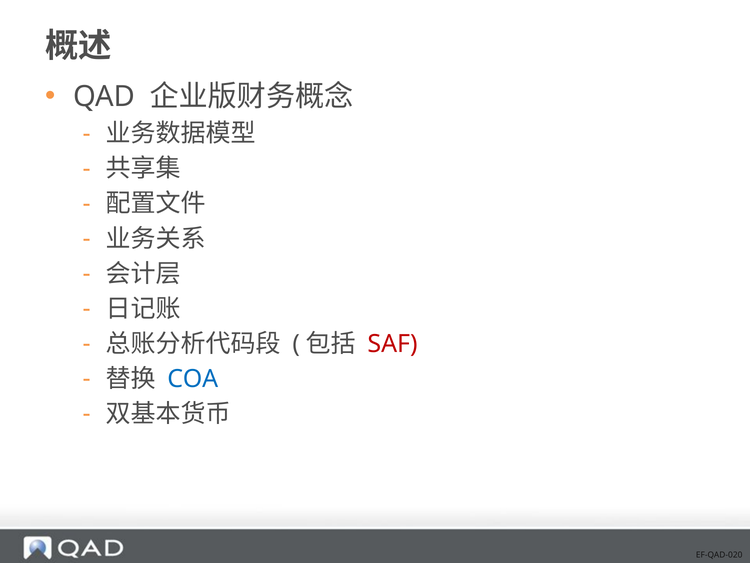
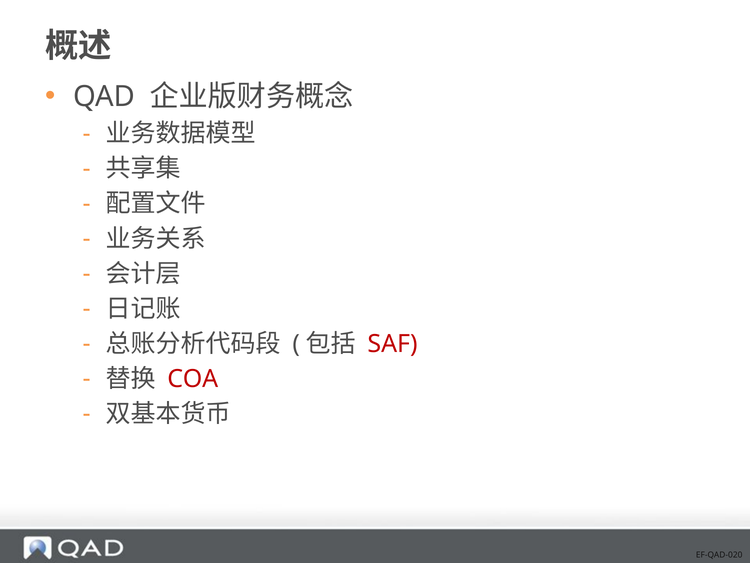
COA colour: blue -> red (193, 378)
